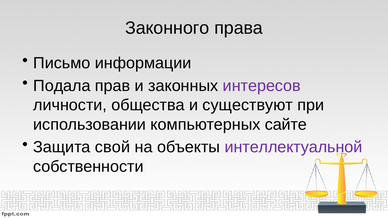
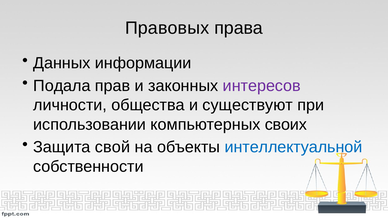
Законного: Законного -> Правовых (167, 28)
Письмо: Письмо -> Данных (62, 63)
сайте: сайте -> своих (286, 125)
интеллектуальной colour: purple -> blue (293, 147)
